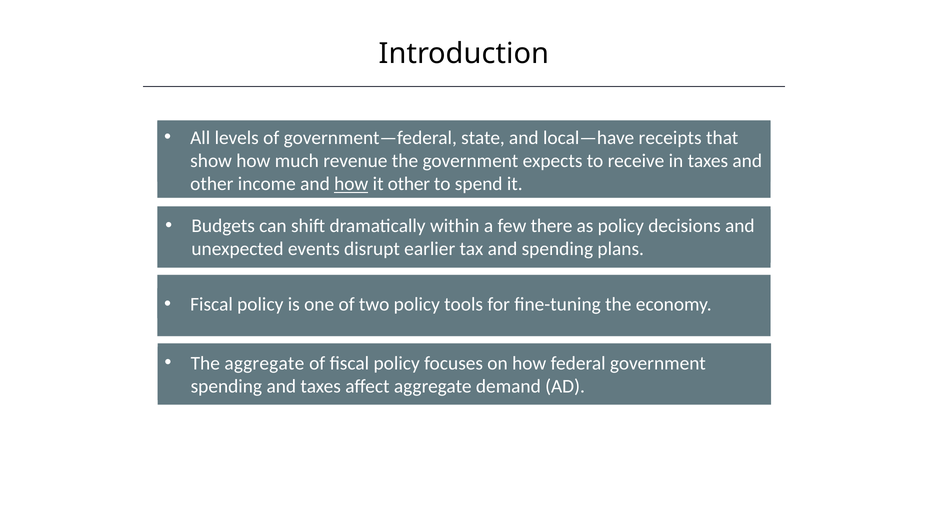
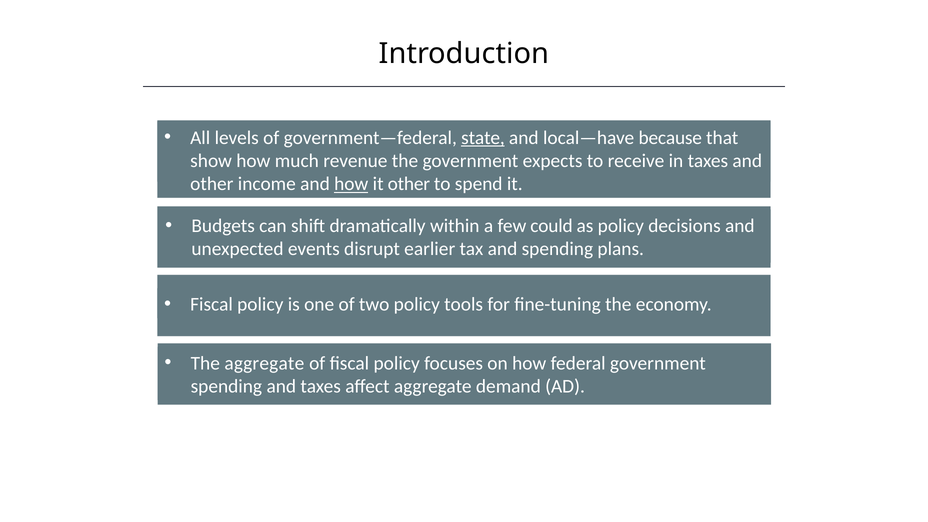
state underline: none -> present (483, 138)
receipts: receipts -> because (670, 138)
there: there -> could (552, 226)
